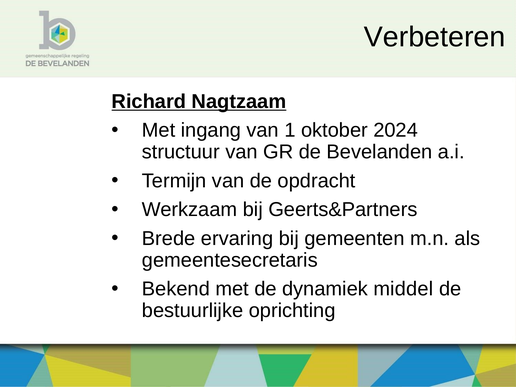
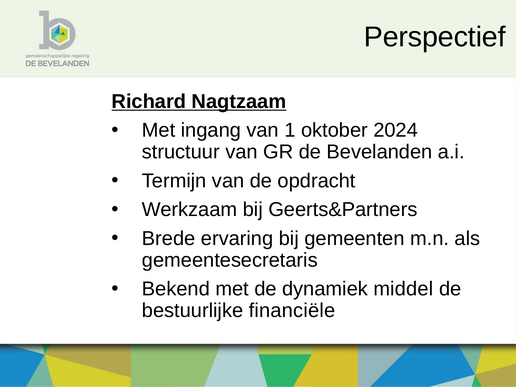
Verbeteren: Verbeteren -> Perspectief (435, 37)
oprichting: oprichting -> financiële (292, 311)
